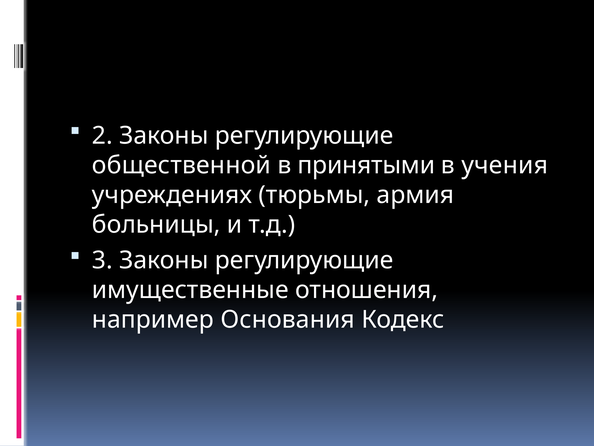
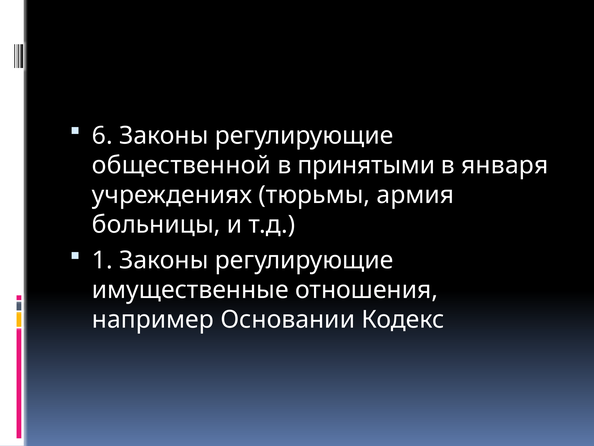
2: 2 -> 6 (102, 135)
учения: учения -> января (505, 165)
3: 3 -> 1 (102, 260)
Основания: Основания -> Основании (288, 319)
